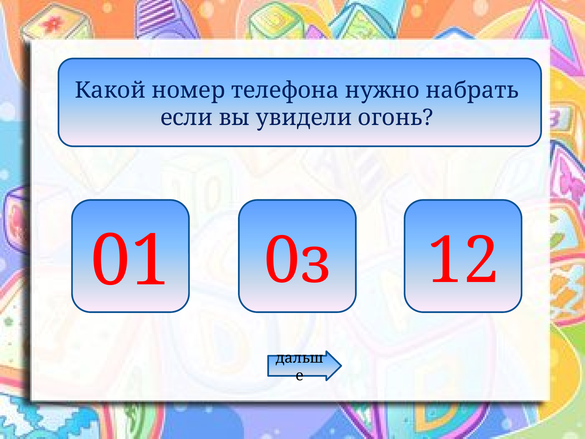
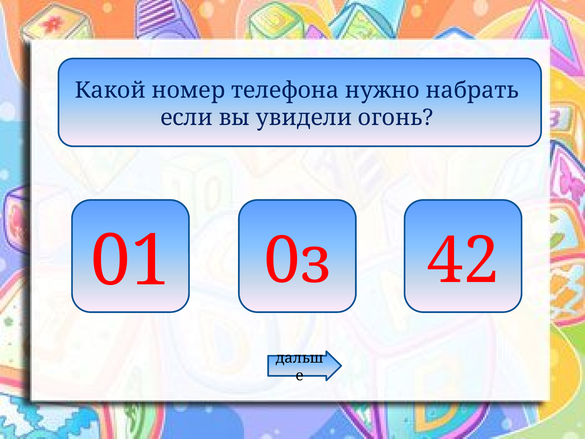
12: 12 -> 42 (463, 260)
